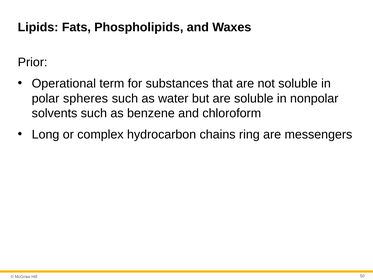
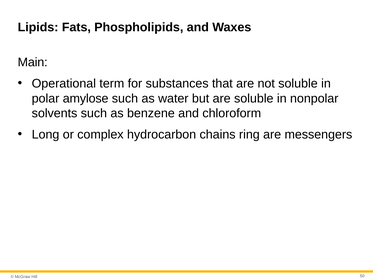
Prior: Prior -> Main (33, 62)
spheres: spheres -> amylose (86, 98)
